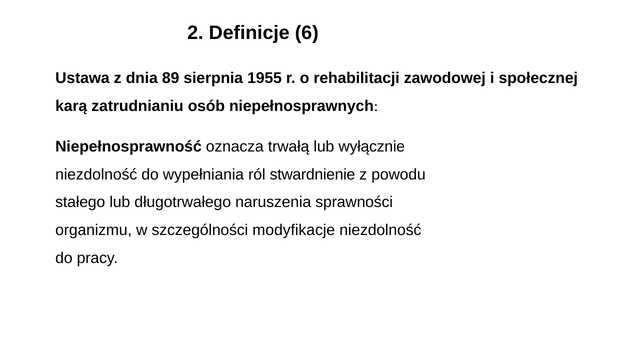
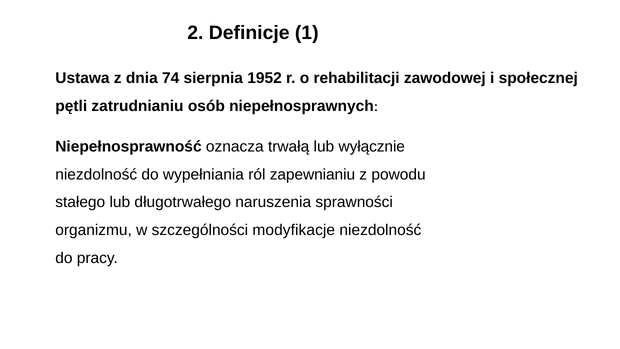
6: 6 -> 1 (307, 33)
89: 89 -> 74 (171, 78)
1955: 1955 -> 1952 (265, 78)
karą: karą -> pętli (71, 106)
stwardnienie: stwardnienie -> zapewnianiu (312, 174)
